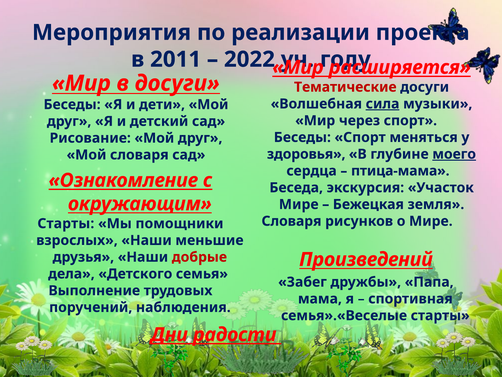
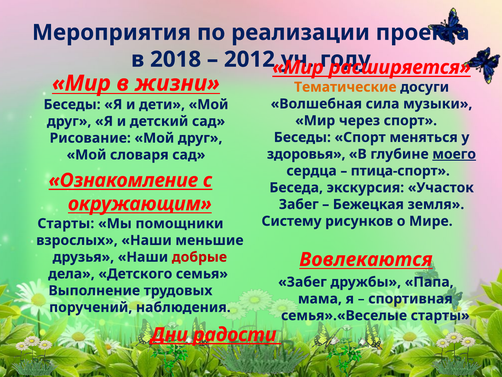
2011: 2011 -> 2018 (176, 59)
2022: 2022 -> 2012 (249, 59)
в досуги: досуги -> жизни (177, 83)
Тематические colour: red -> orange (345, 87)
сила underline: present -> none (383, 104)
птица-мама: птица-мама -> птица-спорт (400, 171)
Мире: Мире -> Забег (299, 204)
Словаря: Словаря -> Систему (292, 221)
Произведений: Произведений -> Вовлекаются (366, 259)
